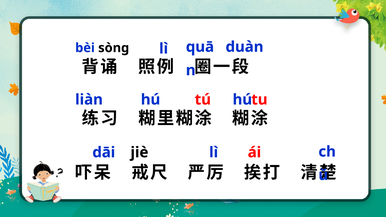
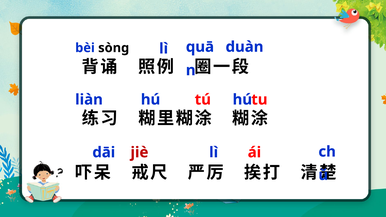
jiè colour: black -> red (139, 152)
